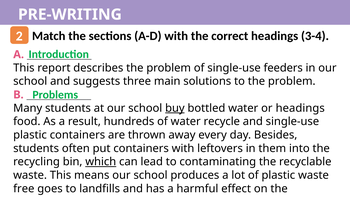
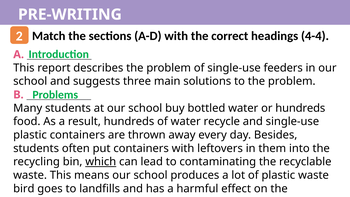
3-4: 3-4 -> 4-4 (315, 36)
buy underline: present -> none (175, 108)
or headings: headings -> hundreds (300, 108)
free: free -> bird (24, 189)
